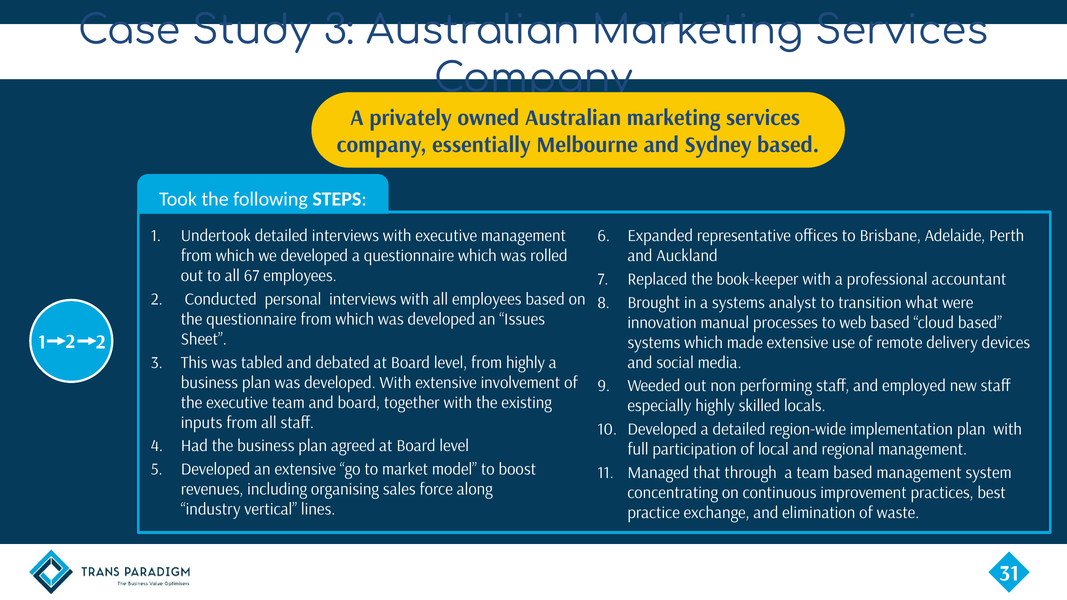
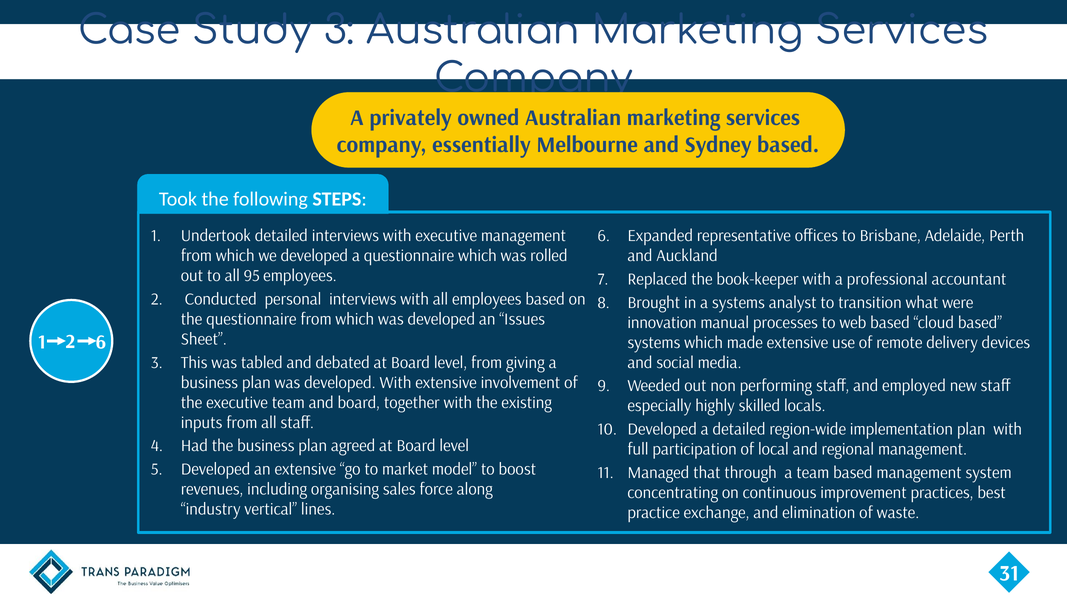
67: 67 -> 95 (252, 276)
2 2: 2 -> 6 (101, 342)
from highly: highly -> giving (525, 363)
